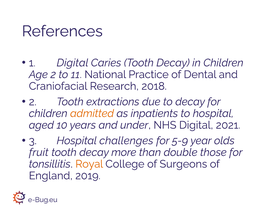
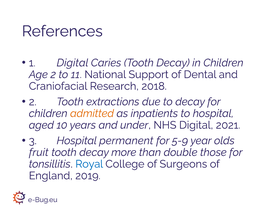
Practice: Practice -> Support (149, 74)
challenges: challenges -> permanent (126, 140)
Royal colour: orange -> blue (89, 164)
